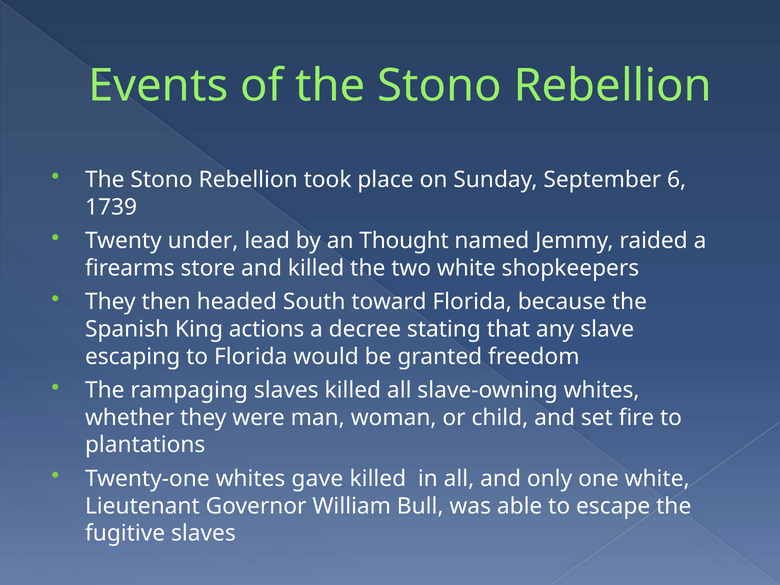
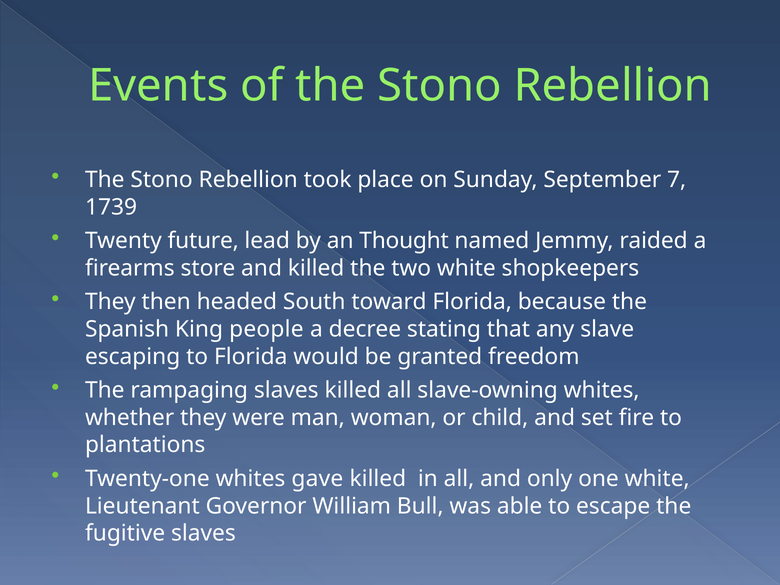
6: 6 -> 7 (677, 180)
under: under -> future (203, 241)
actions: actions -> people (266, 329)
